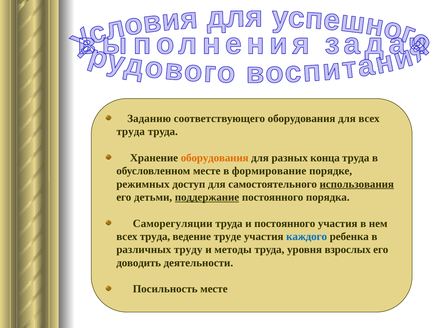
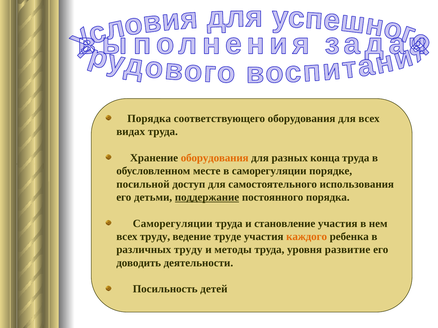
Заданию: Заданию -> Порядка (149, 119)
труда: труда -> видах (131, 132)
в формирование: формирование -> саморегуляции (269, 171)
режимных: режимных -> посильной (143, 184)
использования underline: present -> none (357, 184)
и постоянного: постоянного -> становление (285, 224)
труда: труда -> труду (155, 237)
каждого colour: blue -> orange (307, 237)
взрослых: взрослых -> развитие (348, 250)
Посильность месте: месте -> детей (214, 289)
